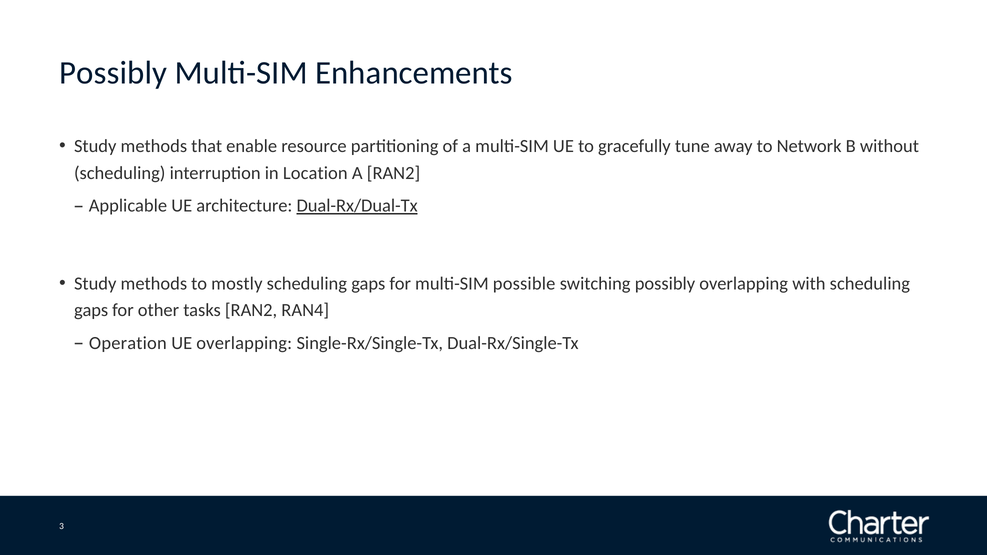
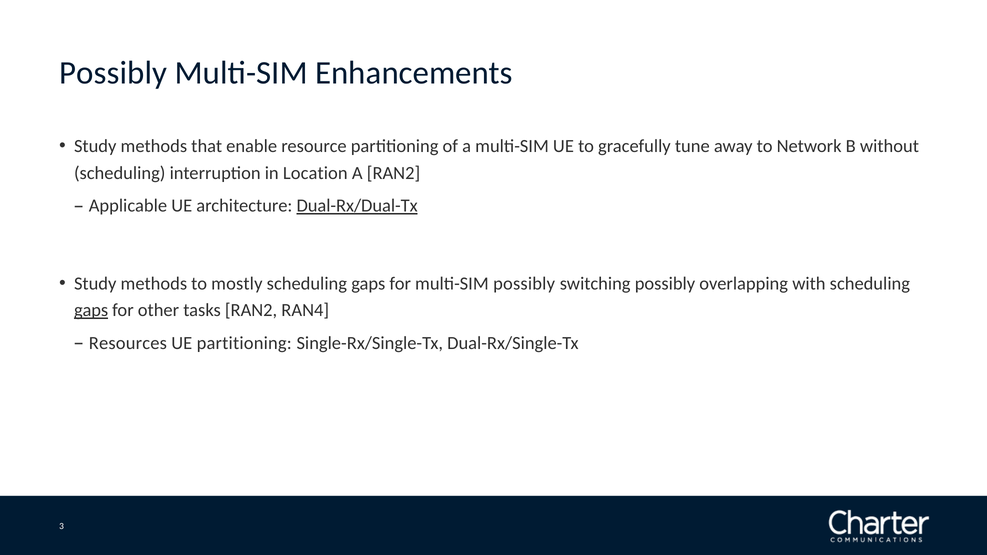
multi-SIM possible: possible -> possibly (524, 284)
gaps underline: none -> present (91, 310)
Operation: Operation -> Resources (128, 343)
UE overlapping: overlapping -> partitioning (244, 343)
